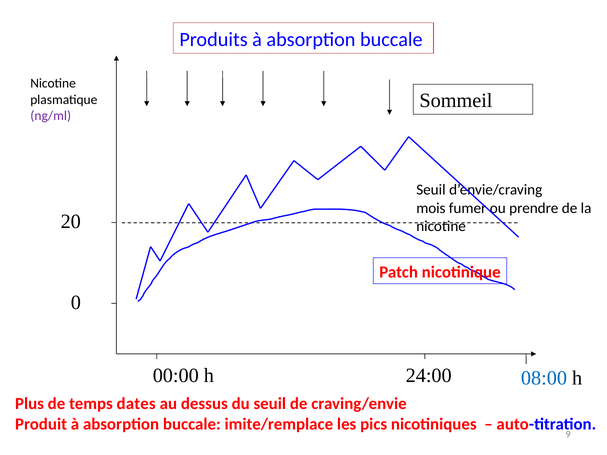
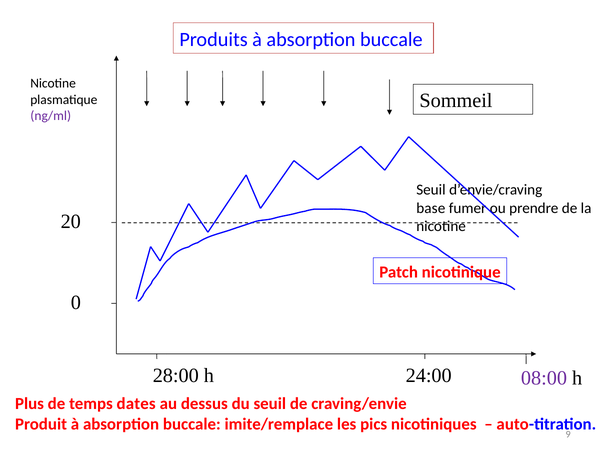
mois: mois -> base (431, 208)
00:00: 00:00 -> 28:00 (176, 376)
08:00 colour: blue -> purple (544, 378)
